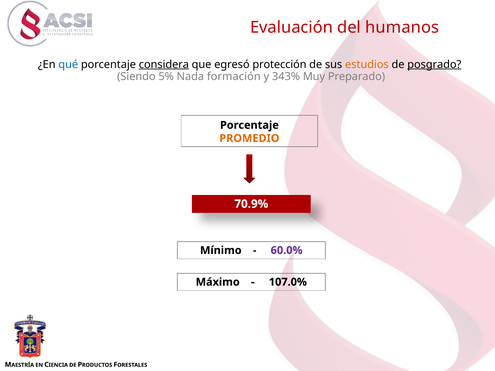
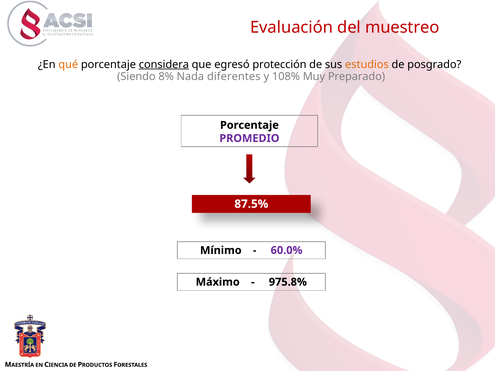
humanos: humanos -> muestreo (402, 28)
qué colour: blue -> orange (68, 64)
posgrado underline: present -> none (434, 64)
5%: 5% -> 8% (166, 77)
formación: formación -> diferentes (234, 77)
343%: 343% -> 108% (286, 77)
PROMEDIO colour: orange -> purple (249, 138)
70.9%: 70.9% -> 87.5% (251, 204)
107.0%: 107.0% -> 975.8% (288, 282)
